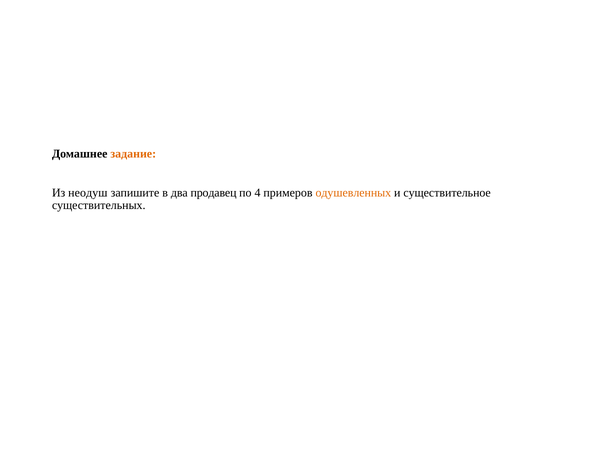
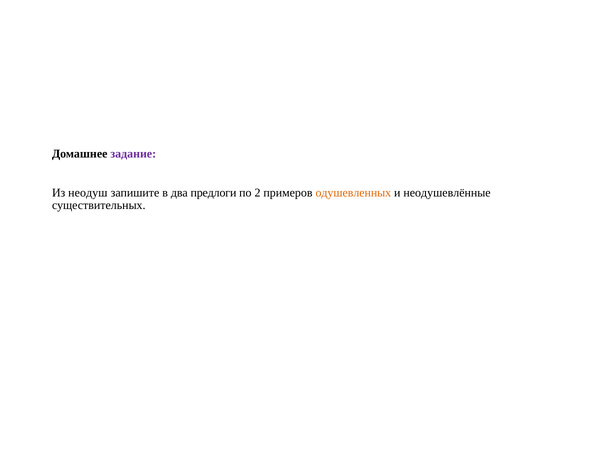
задание colour: orange -> purple (133, 154)
продавец: продавец -> предлоги (214, 193)
4: 4 -> 2 (258, 193)
существительное: существительное -> неодушевлённые (447, 193)
